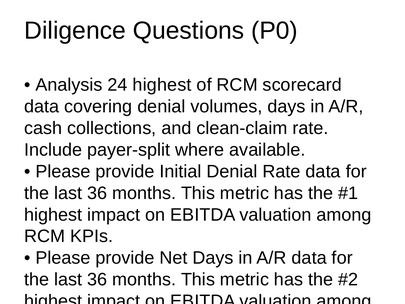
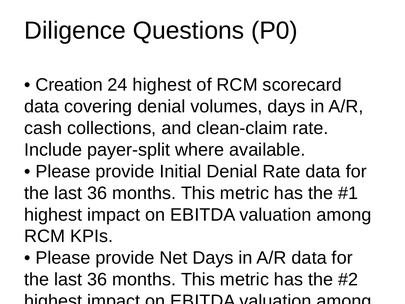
Analysis: Analysis -> Creation (69, 85)
